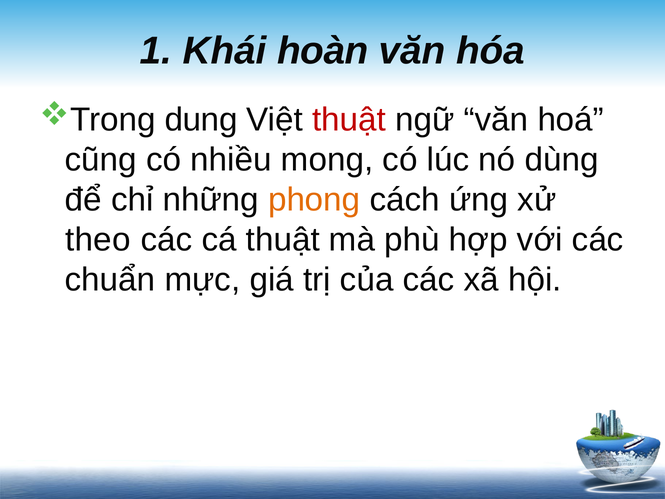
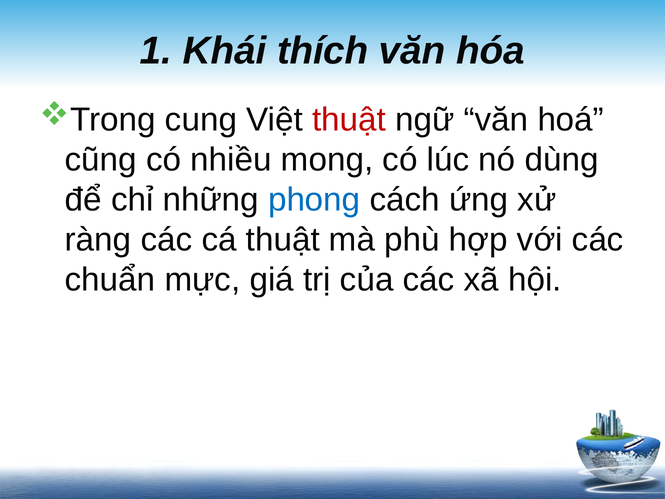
hoàn: hoàn -> thích (323, 51)
dung: dung -> cung (201, 120)
phong colour: orange -> blue (314, 200)
theo: theo -> ràng (98, 240)
